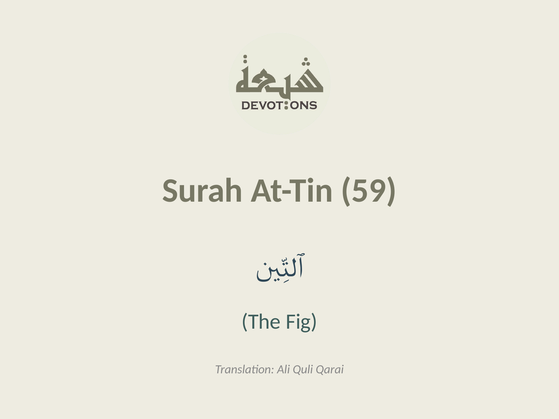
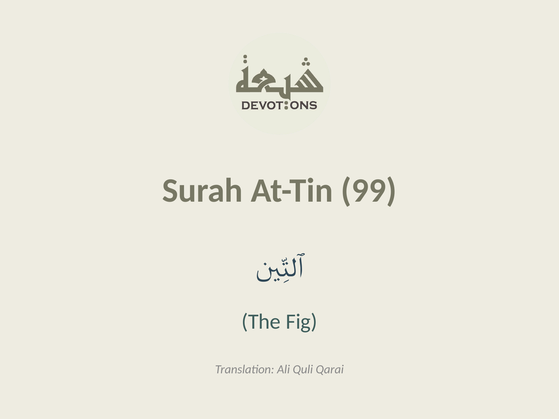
59: 59 -> 99 (369, 191)
